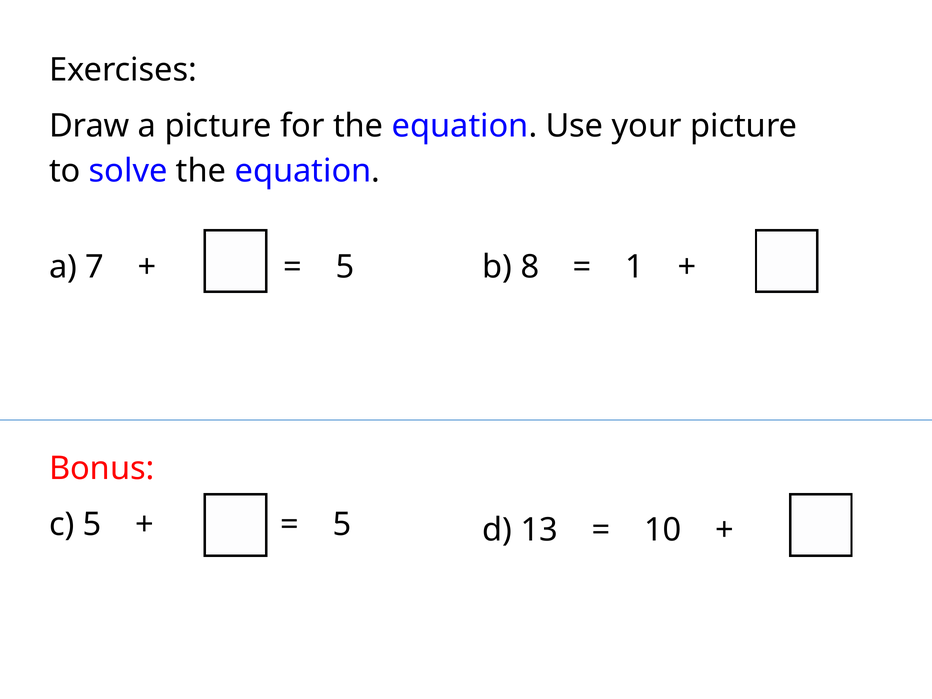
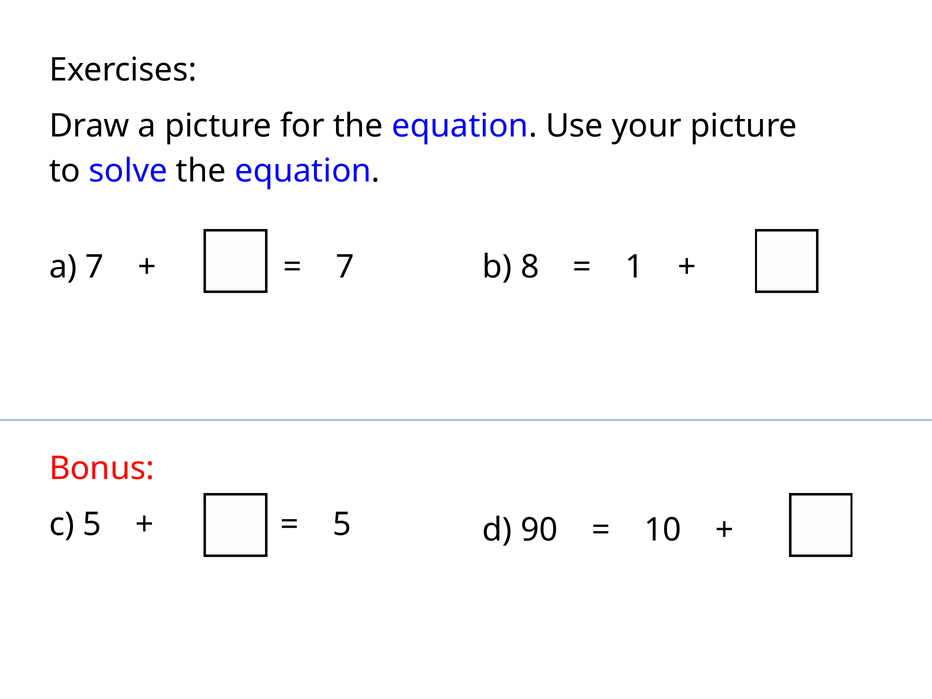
5: 5 -> 7 (345, 267)
13: 13 -> 90 (539, 530)
